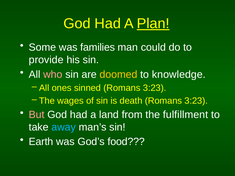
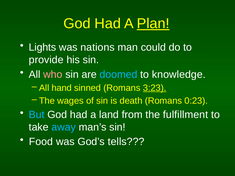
Some: Some -> Lights (42, 47)
families: families -> nations (98, 47)
doomed colour: yellow -> light blue (118, 75)
ones: ones -> hand (62, 88)
3:23 underline: none -> present (155, 88)
death Romans 3:23: 3:23 -> 0:23 (196, 101)
But colour: pink -> light blue (37, 115)
Earth: Earth -> Food (41, 142)
food: food -> tells (126, 142)
